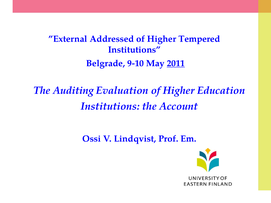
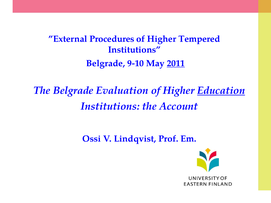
Addressed: Addressed -> Procedures (112, 39)
The Auditing: Auditing -> Belgrade (73, 91)
Education underline: none -> present (221, 91)
